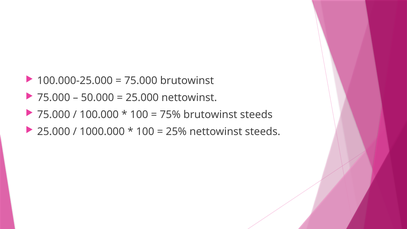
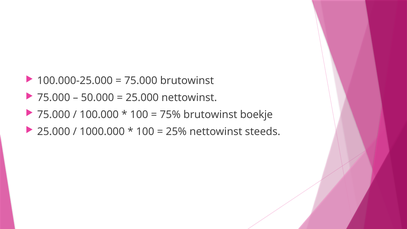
brutowinst steeds: steeds -> boekje (256, 115)
